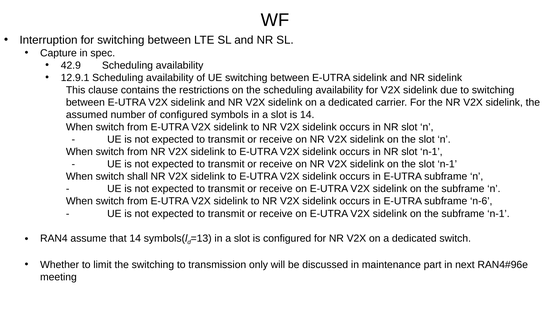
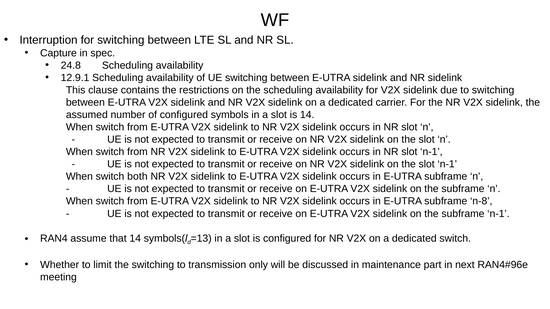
42.9: 42.9 -> 24.8 (71, 65)
shall: shall -> both (137, 177)
n-6: n-6 -> n-8 (481, 201)
